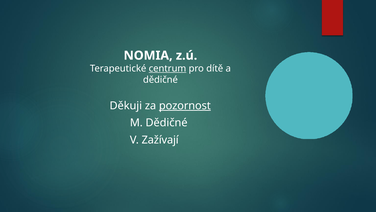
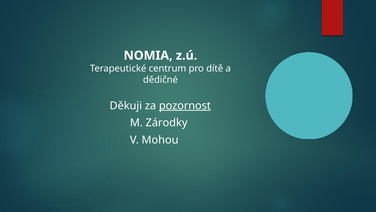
centrum underline: present -> none (167, 68)
M Dědičné: Dědičné -> Zárodky (167, 122)
Zažívají: Zažívají -> Mohou (160, 140)
